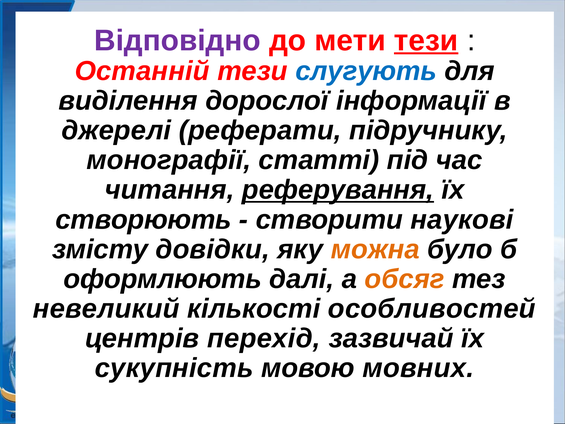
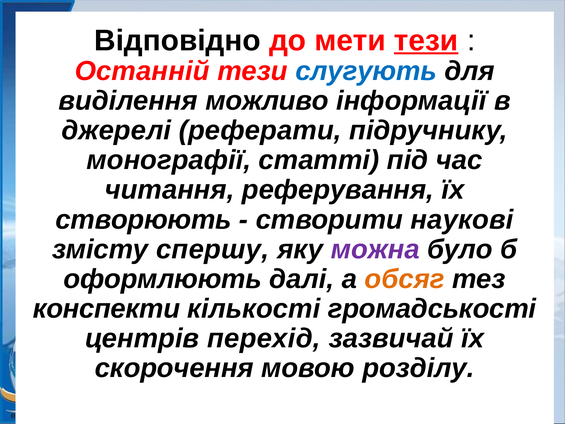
Відповідно colour: purple -> black (177, 40)
дорослої: дорослої -> можливо (267, 101)
реферування underline: present -> none (338, 190)
довідки: довідки -> спершу (213, 249)
можна colour: orange -> purple (375, 249)
невеликий: невеликий -> конспекти (106, 308)
особливостей: особливостей -> громадськості (432, 308)
сукупність: сукупність -> скорочення (174, 368)
мовних: мовних -> розділу (418, 368)
